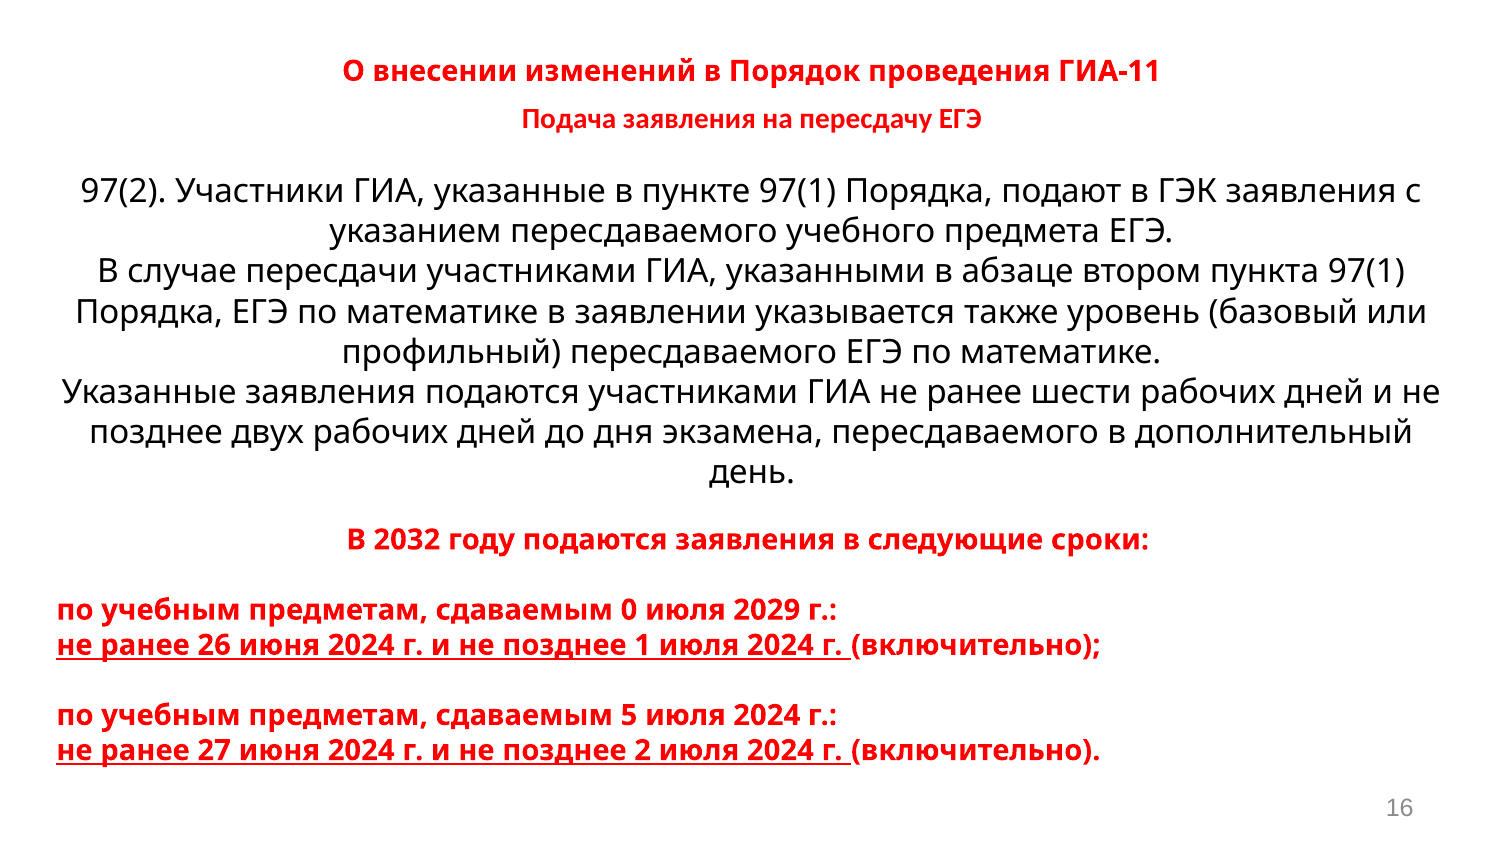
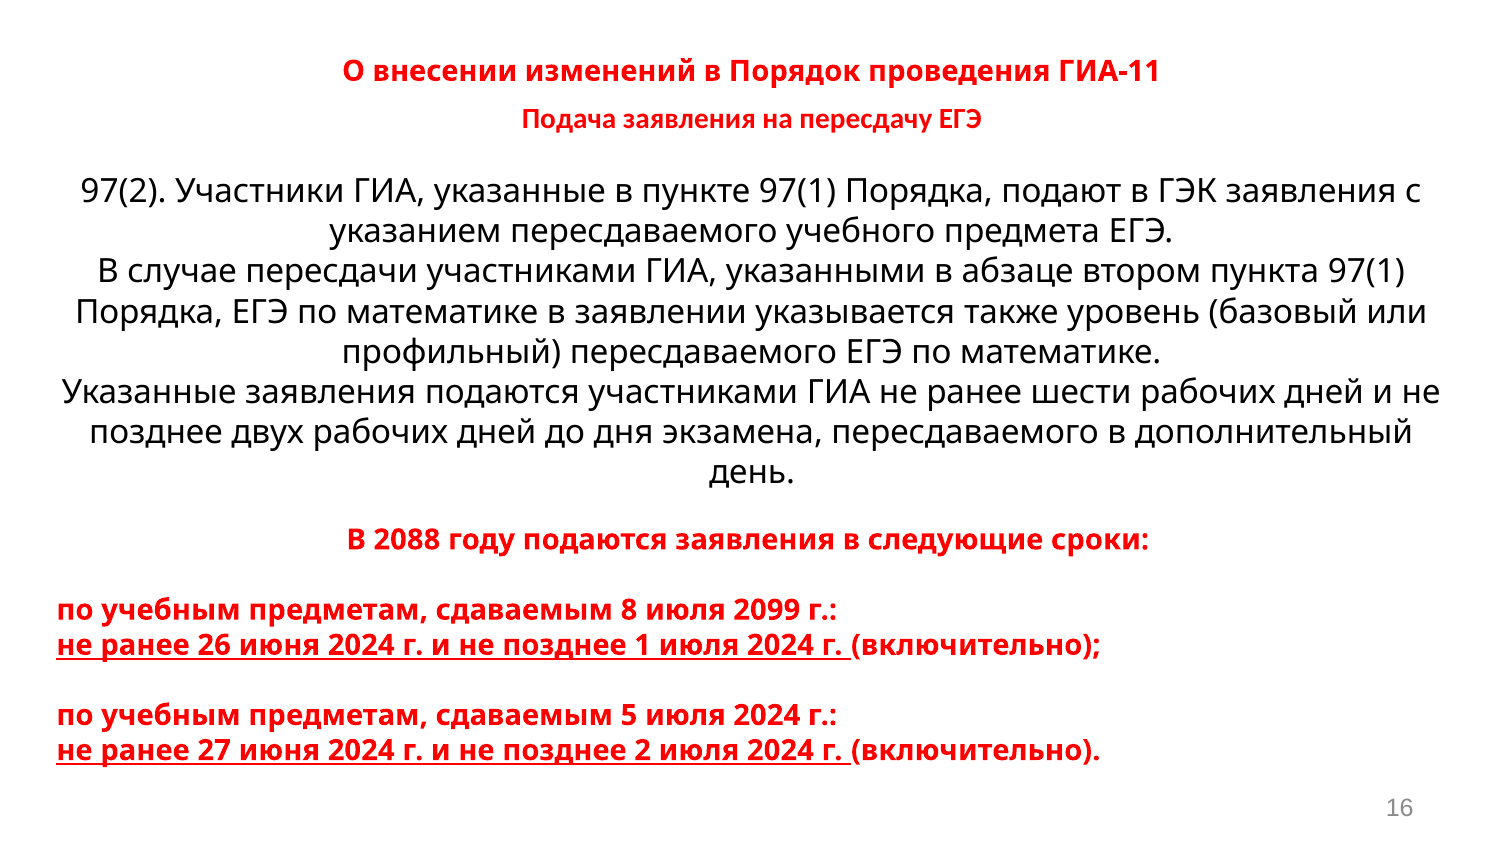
2032: 2032 -> 2088 (407, 540)
0: 0 -> 8 (629, 610)
2029: 2029 -> 2099 (767, 610)
